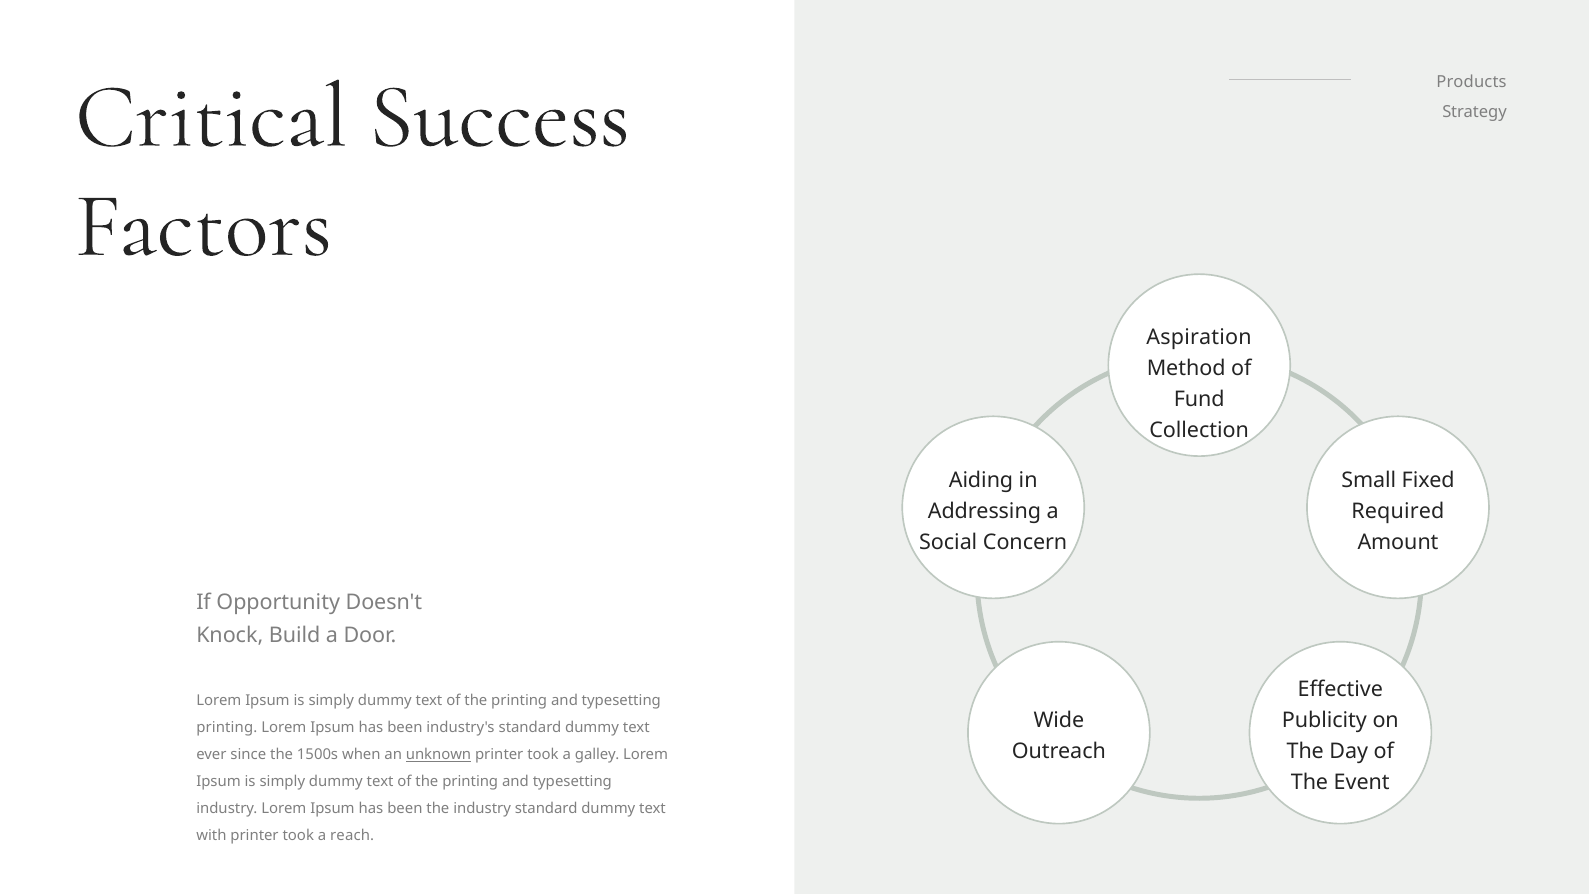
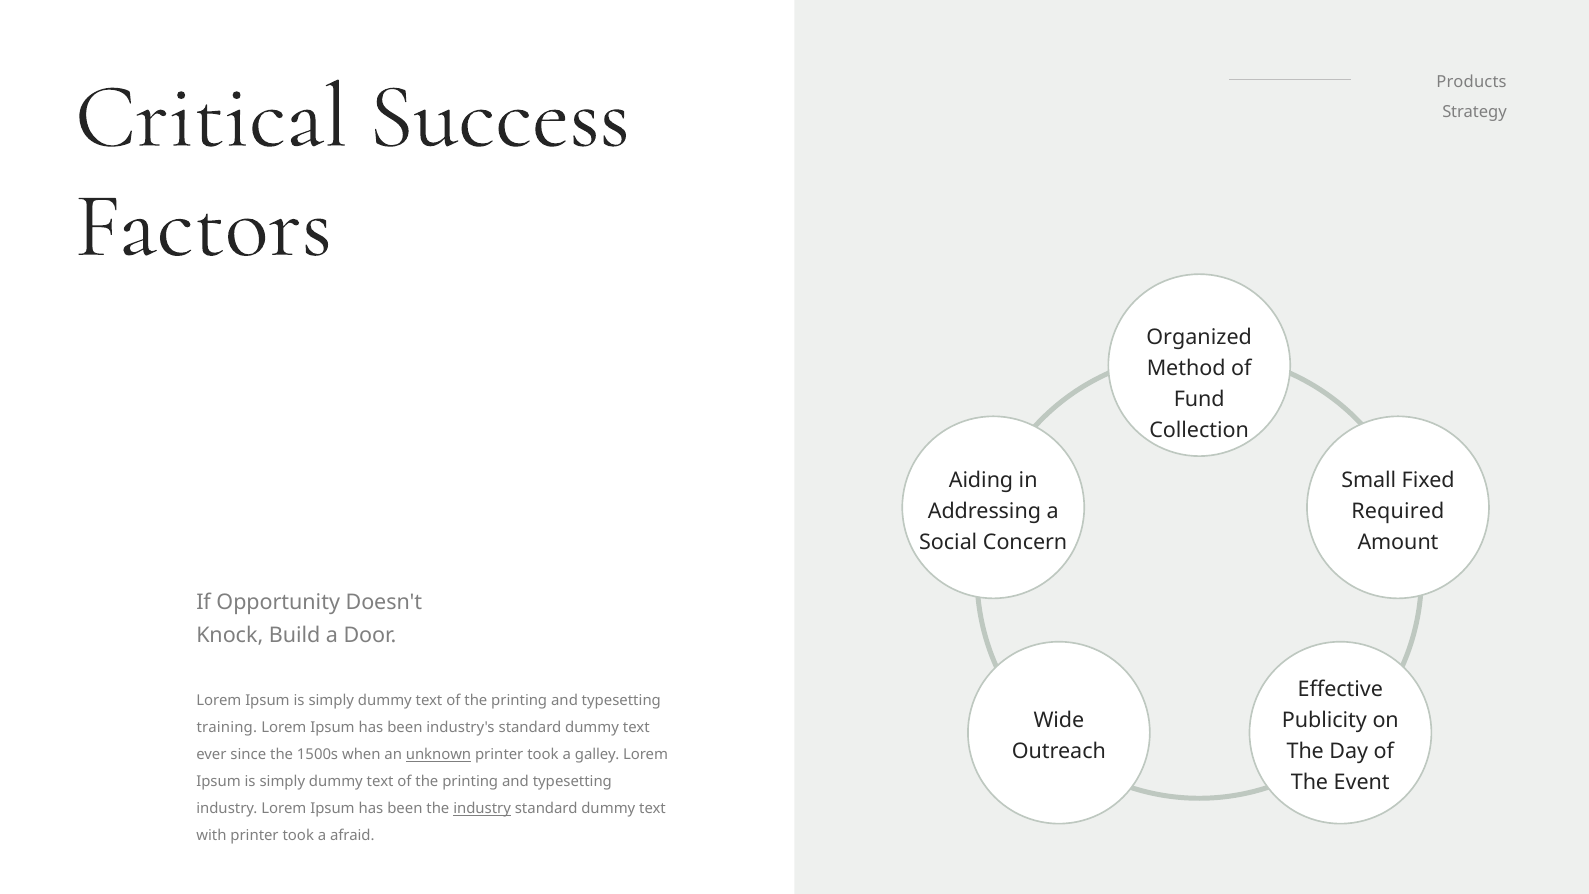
Aspiration: Aspiration -> Organized (1199, 338)
printing: printing -> training (227, 728)
industry underline: none -> present (482, 808)
reach: reach -> afraid (352, 835)
